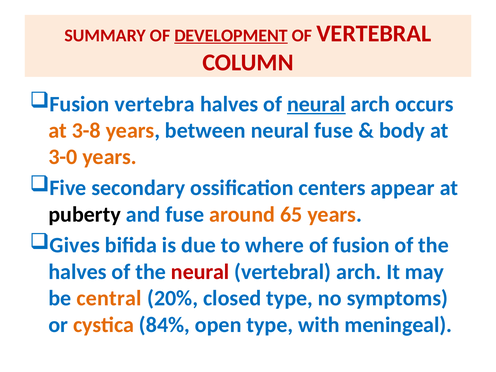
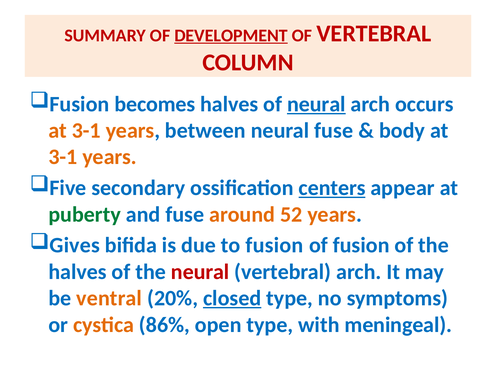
vertebra: vertebra -> becomes (155, 104)
3-8: 3-8 -> 3-1 (86, 131)
3-0: 3-0 -> 3-1 (63, 157)
centers underline: none -> present (332, 188)
puberty colour: black -> green (85, 214)
65: 65 -> 52 (291, 214)
to where: where -> fusion (275, 245)
central: central -> ventral (109, 298)
closed underline: none -> present (232, 298)
84%: 84% -> 86% (164, 325)
